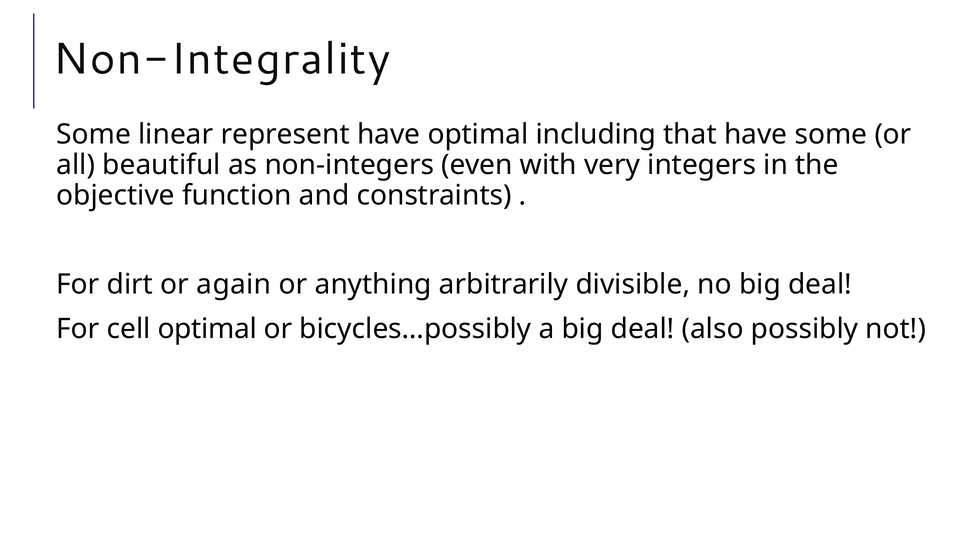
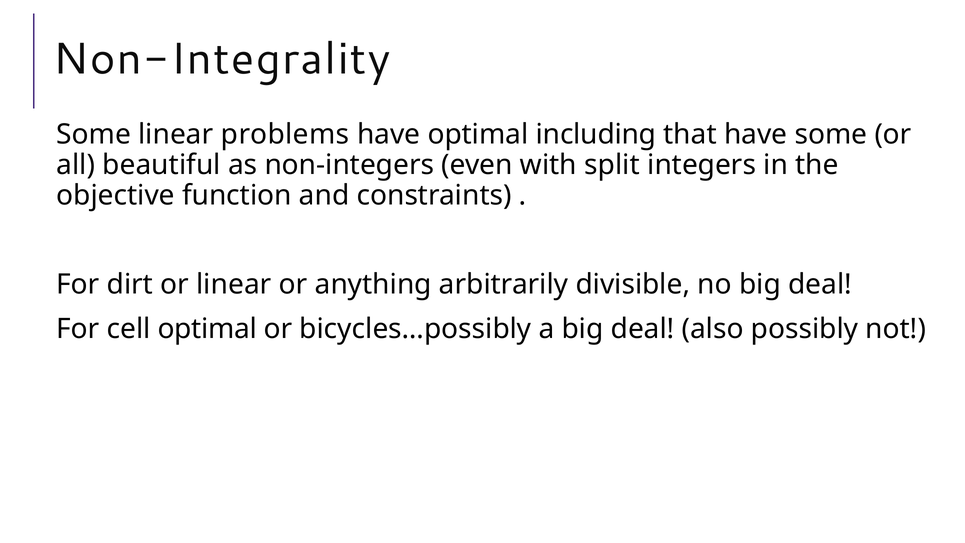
represent: represent -> problems (285, 135)
very: very -> split (612, 165)
or again: again -> linear (234, 284)
